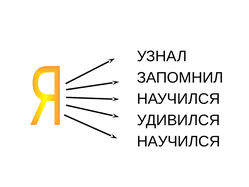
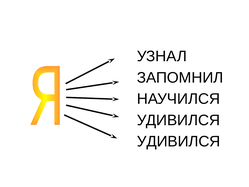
НАУЧИЛСЯ: НАУЧИЛСЯ -> УДИВИЛСЯ (179, 141)
